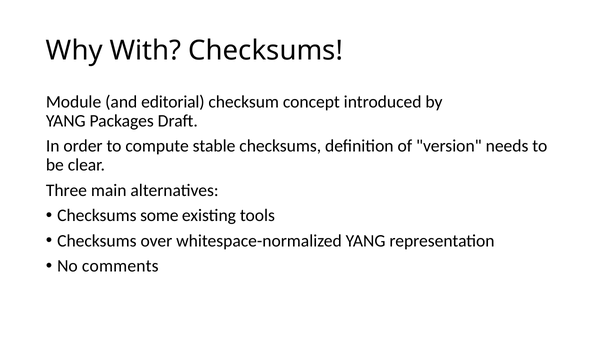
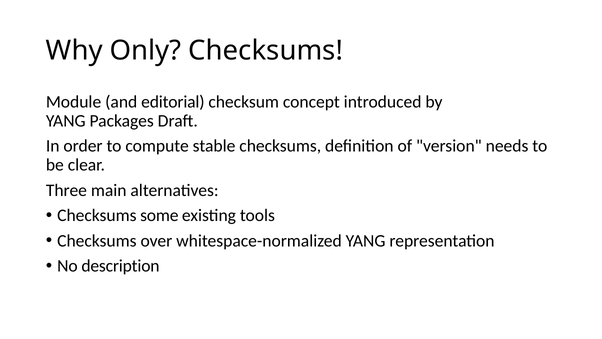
With: With -> Only (145, 51)
comments: comments -> description (120, 266)
